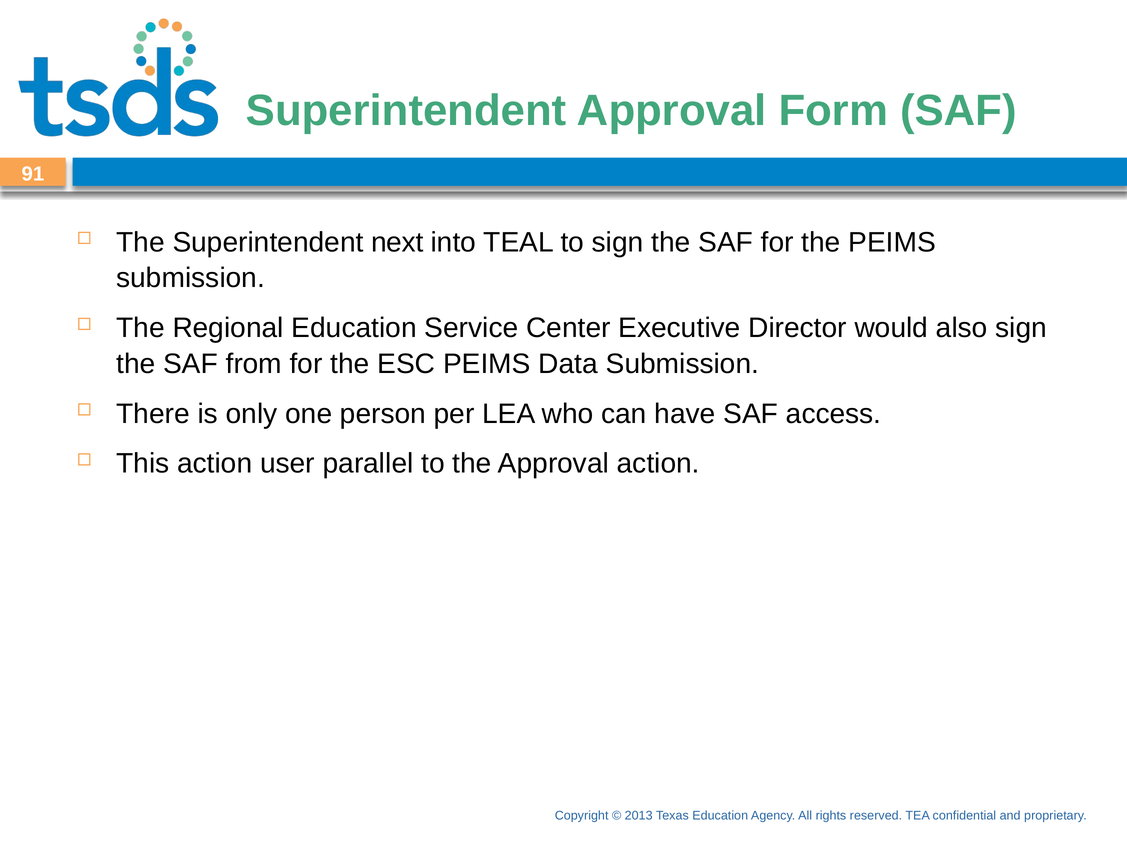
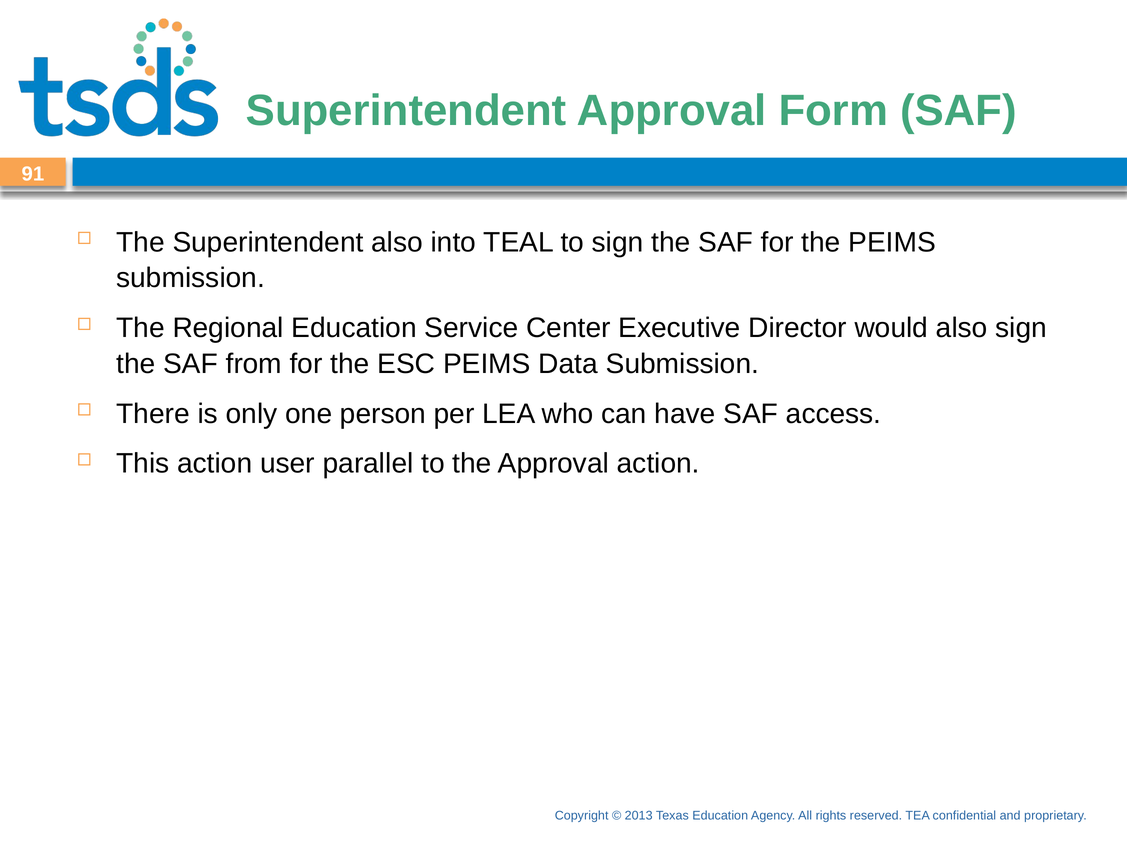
Superintendent next: next -> also (397, 242)
